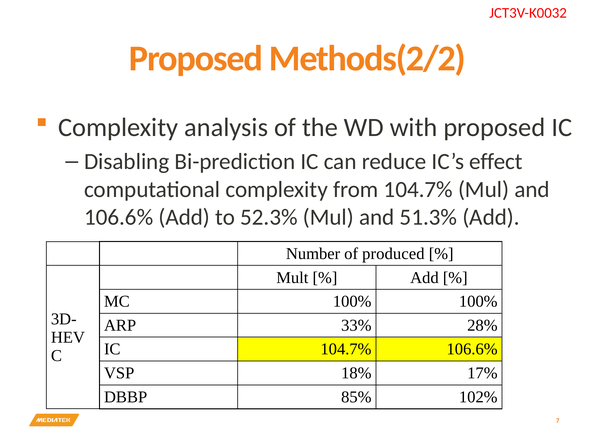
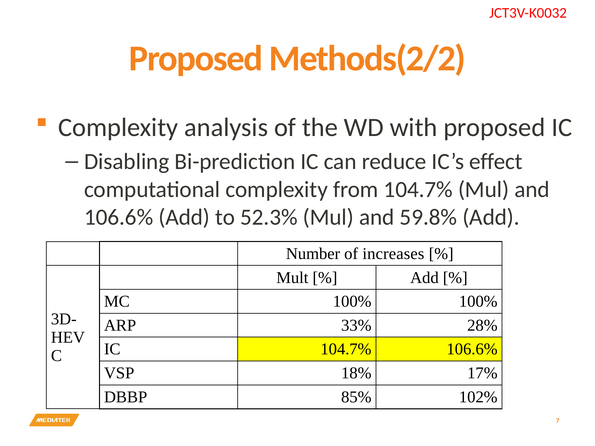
51.3%: 51.3% -> 59.8% (428, 217)
produced: produced -> increases (393, 254)
